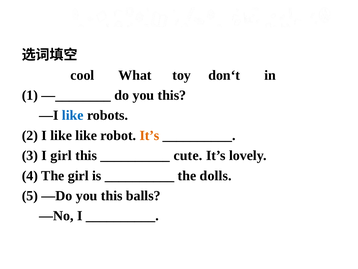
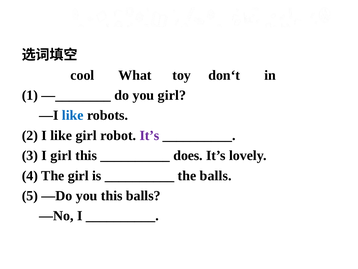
do you this: this -> girl (172, 95)
like like: like -> girl (86, 135)
It’s colour: orange -> purple (149, 135)
cute: cute -> does (188, 155)
the dolls: dolls -> balls (216, 175)
